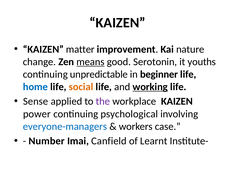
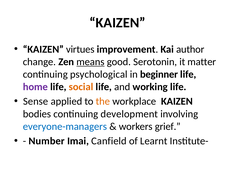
matter: matter -> virtues (80, 49)
nature: nature -> author (190, 49)
youths: youths -> matter (202, 62)
unpredictable: unpredictable -> psychological (99, 74)
home colour: blue -> purple (35, 87)
working underline: present -> none (150, 87)
the colour: purple -> orange (103, 102)
power: power -> bodies (37, 114)
psychological: psychological -> development (129, 114)
case: case -> grief (168, 127)
